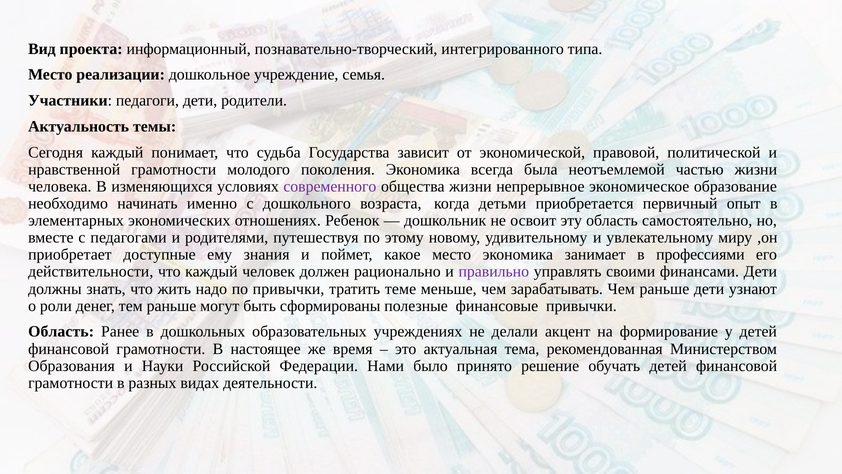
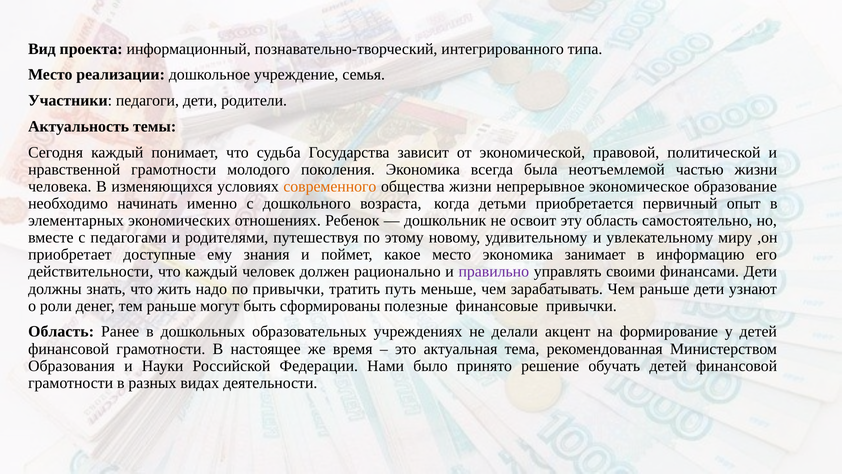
современного colour: purple -> orange (330, 186)
профессиями: профессиями -> информацию (700, 254)
теме: теме -> путь (400, 289)
